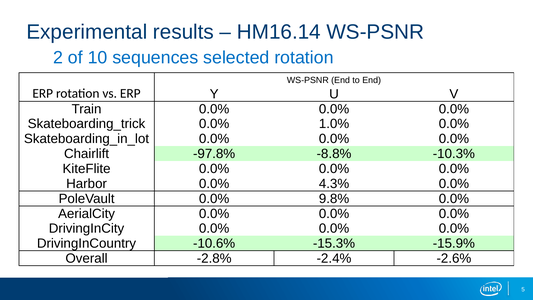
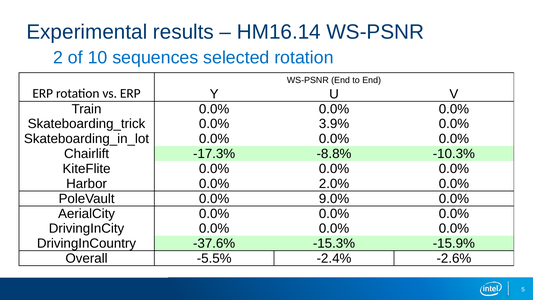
1.0%: 1.0% -> 3.9% (334, 124)
-97.8%: -97.8% -> -17.3% (214, 154)
4.3%: 4.3% -> 2.0% (334, 184)
9.8%: 9.8% -> 9.0% (334, 199)
-10.6%: -10.6% -> -37.6% (214, 243)
-2.8%: -2.8% -> -5.5% (214, 258)
